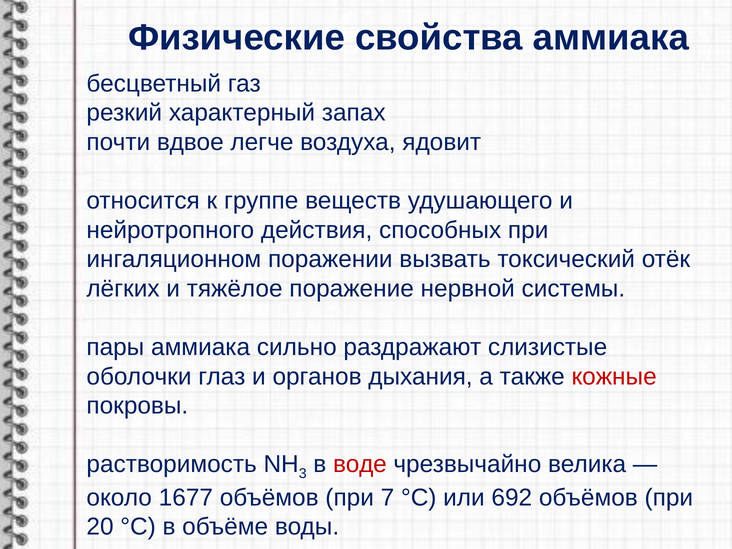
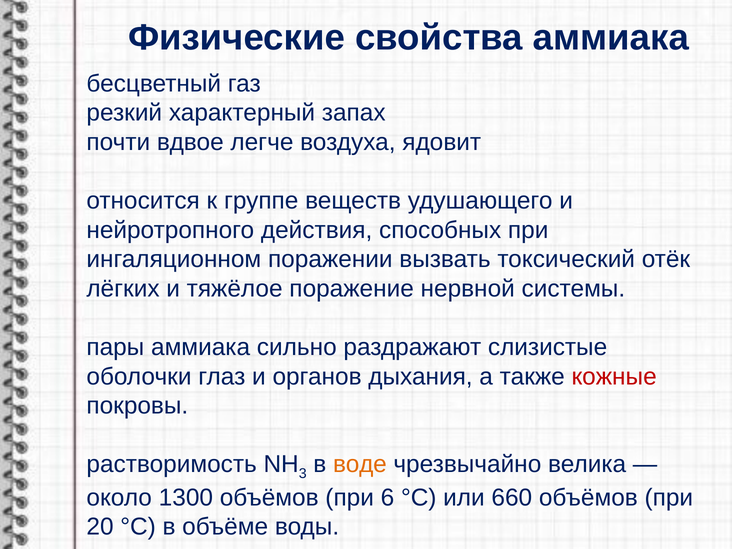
воде colour: red -> orange (360, 464)
1677: 1677 -> 1300 (186, 498)
7: 7 -> 6 (387, 498)
692: 692 -> 660 (512, 498)
